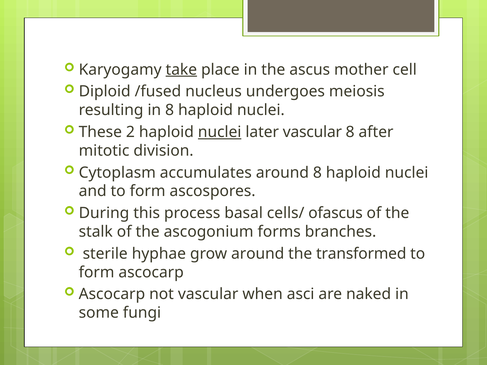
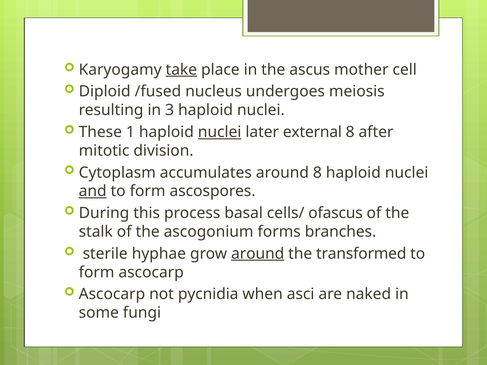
in 8: 8 -> 3 (170, 110)
2: 2 -> 1 (130, 132)
later vascular: vascular -> external (312, 132)
and underline: none -> present (93, 191)
around underline: none -> present (258, 254)
not vascular: vascular -> pycnidia (208, 294)
